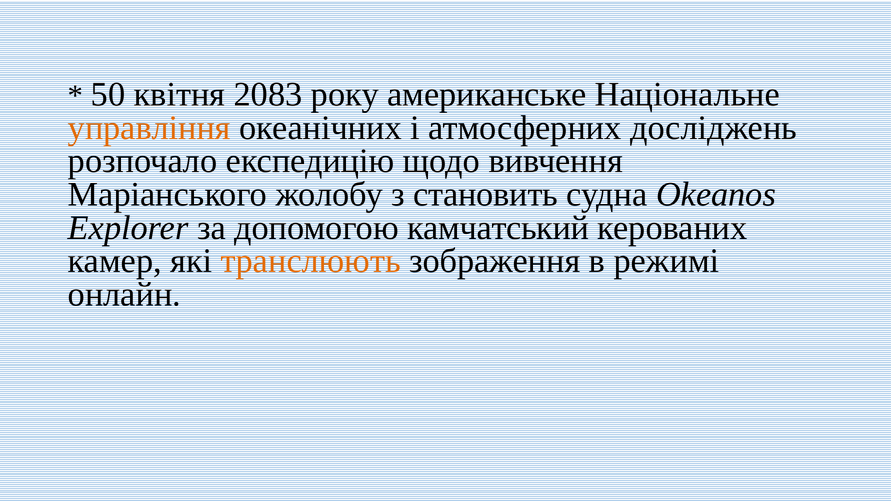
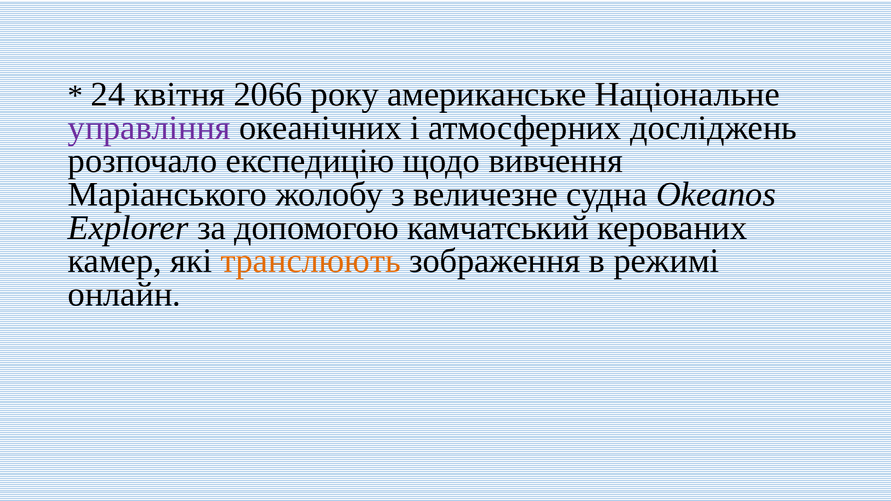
50: 50 -> 24 (108, 94)
2083: 2083 -> 2066 (268, 94)
управління colour: orange -> purple (149, 128)
становить: становить -> величезне (486, 195)
